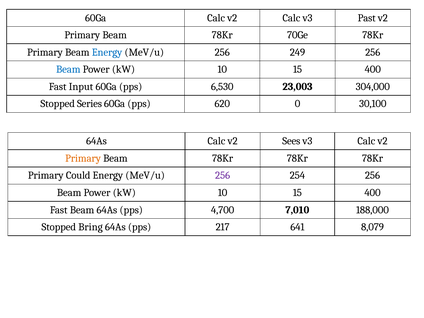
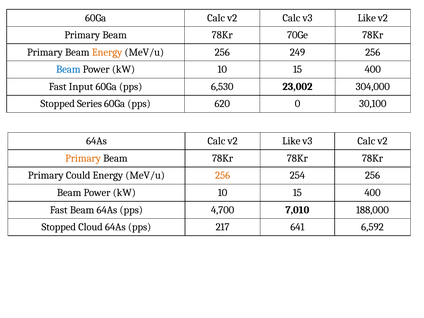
v3 Past: Past -> Like (367, 18)
Energy colour: blue -> orange (107, 52)
23,003: 23,003 -> 23,002 (297, 87)
v2 Sees: Sees -> Like (291, 141)
256 colour: purple -> orange (223, 175)
Bring: Bring -> Cloud (91, 227)
8,079: 8,079 -> 6,592 (372, 227)
